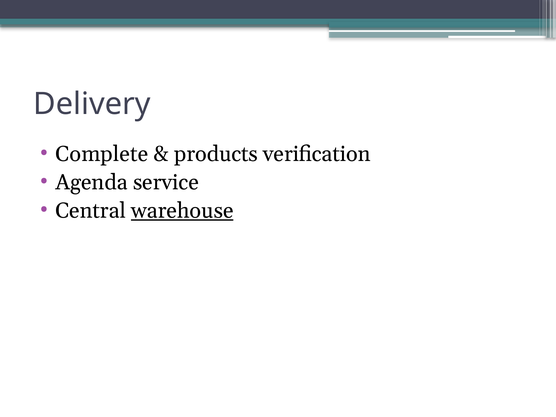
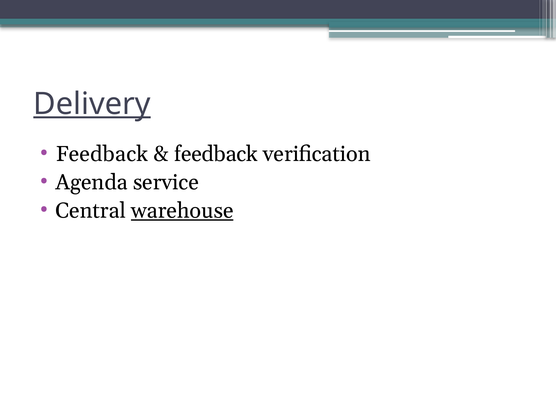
Delivery underline: none -> present (92, 104)
Complete: Complete -> Feedback (102, 154)
products: products -> feedback (216, 154)
